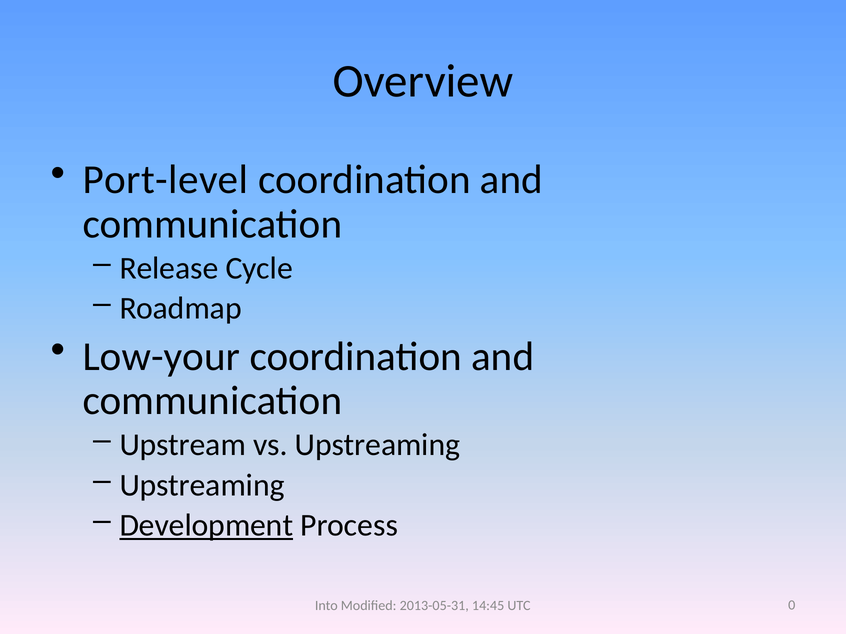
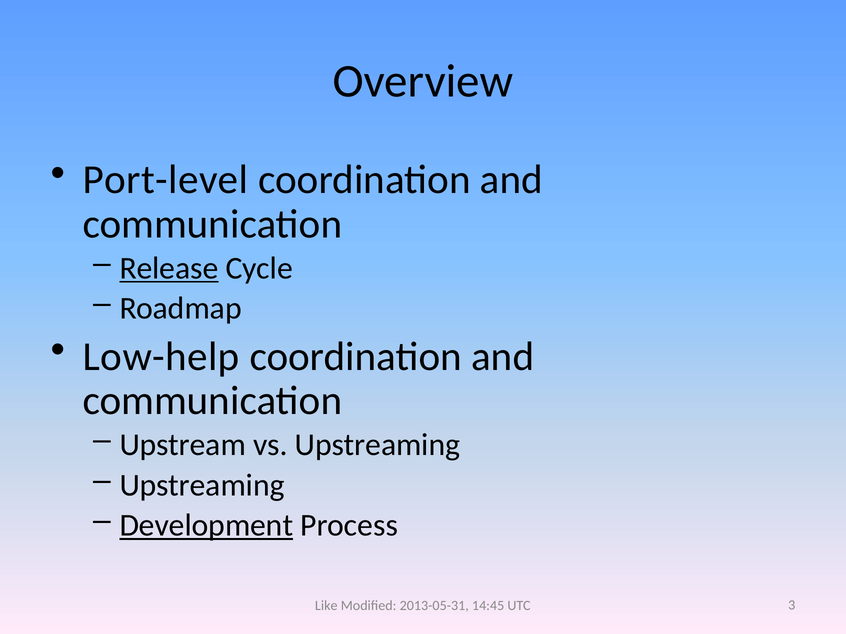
Release underline: none -> present (169, 268)
Low-your: Low-your -> Low-help (161, 357)
Into: Into -> Like (326, 606)
0: 0 -> 3 (792, 606)
